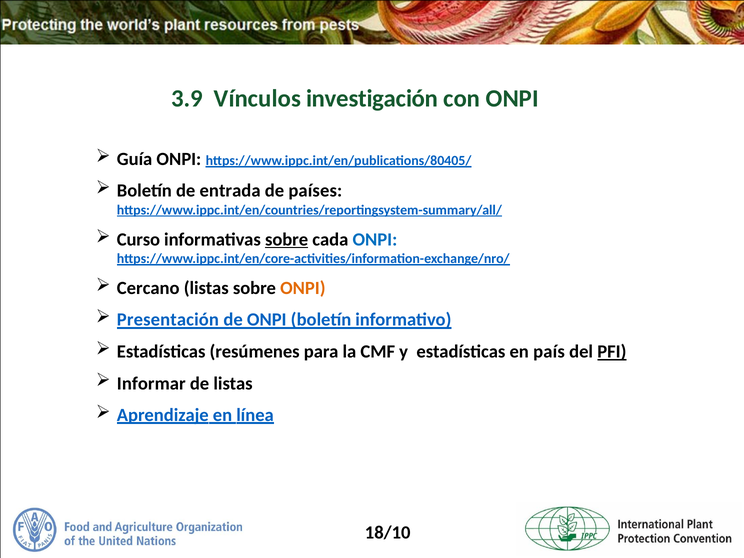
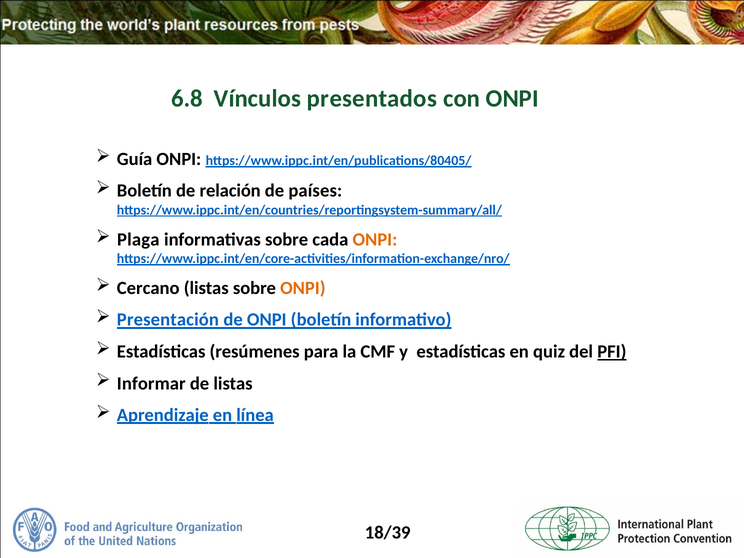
3.9: 3.9 -> 6.8 (187, 99)
investigación: investigación -> presentados (372, 99)
entrada: entrada -> relación (230, 191)
Curso: Curso -> Plaga (138, 239)
sobre underline: present -> none (287, 239)
ONPI colour: blue -> orange (375, 239)
país: país -> quiz (549, 352)
18/10: 18/10 -> 18/39 (388, 533)
